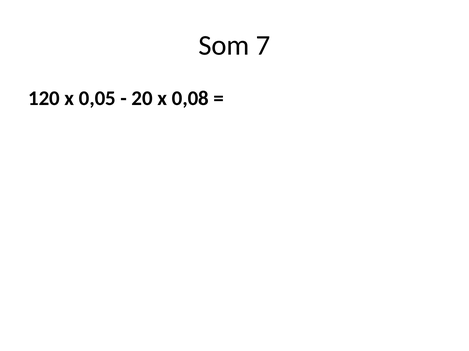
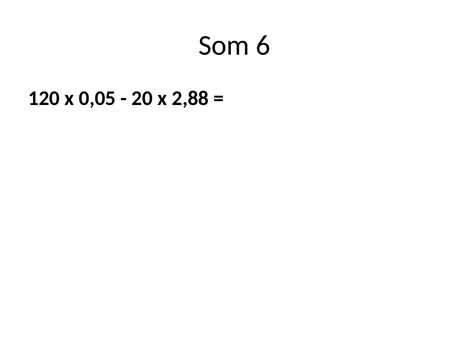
7: 7 -> 6 (263, 45)
0,08: 0,08 -> 2,88 (190, 98)
